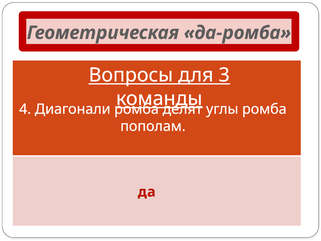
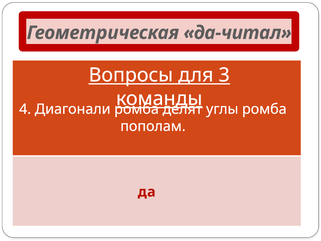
да-ромба: да-ромба -> да-читал (238, 33)
